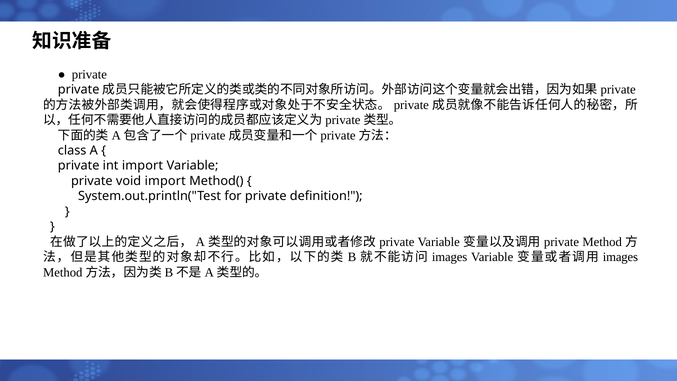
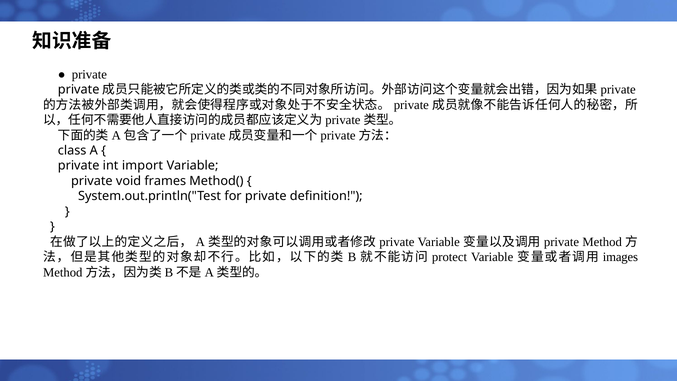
void import: import -> frames (165, 181)
images: images -> protect (450, 257)
